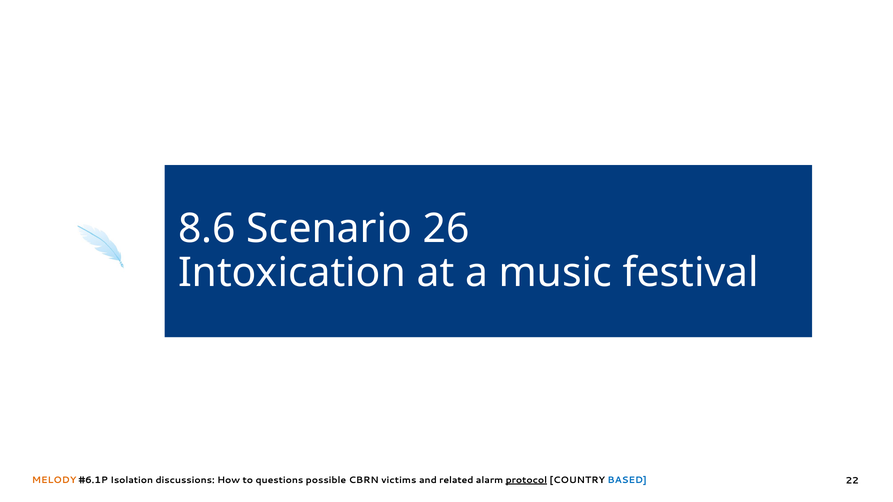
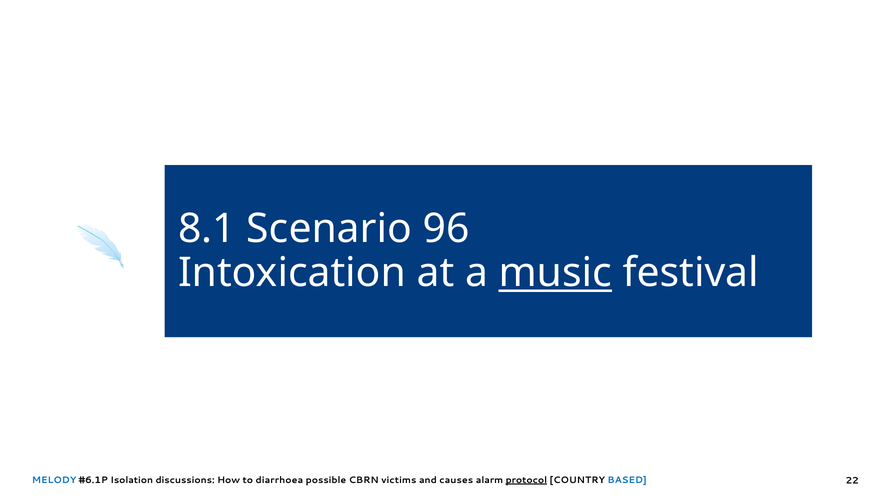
8.6: 8.6 -> 8.1 (207, 229)
26: 26 -> 96 (446, 229)
music underline: none -> present (555, 273)
MELODY colour: orange -> blue (54, 480)
questions: questions -> diarrhoea (279, 480)
related: related -> causes (456, 480)
